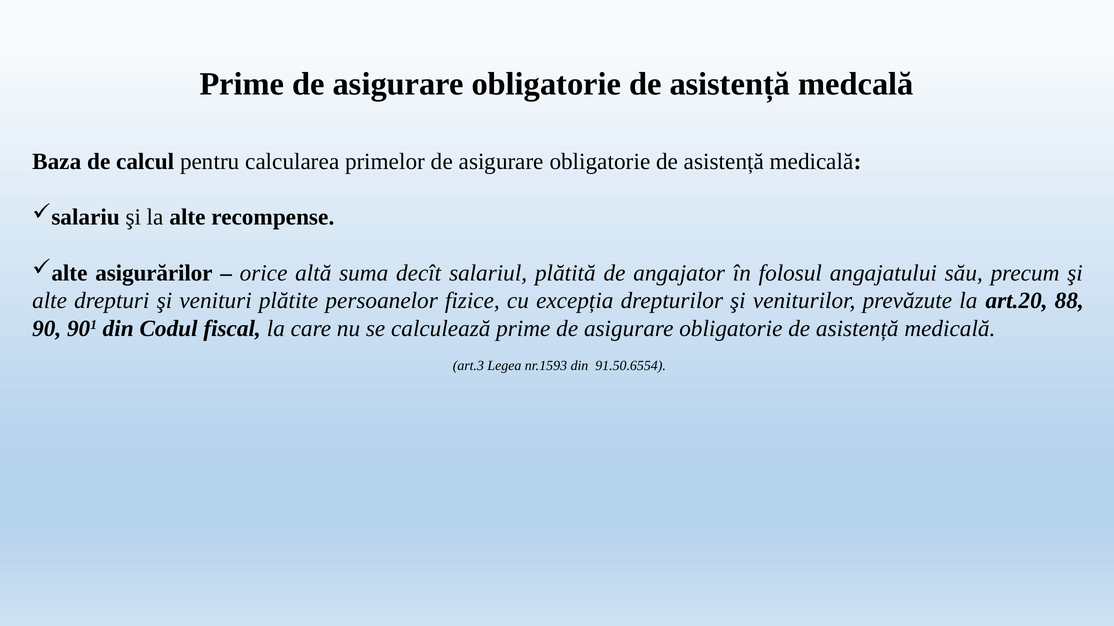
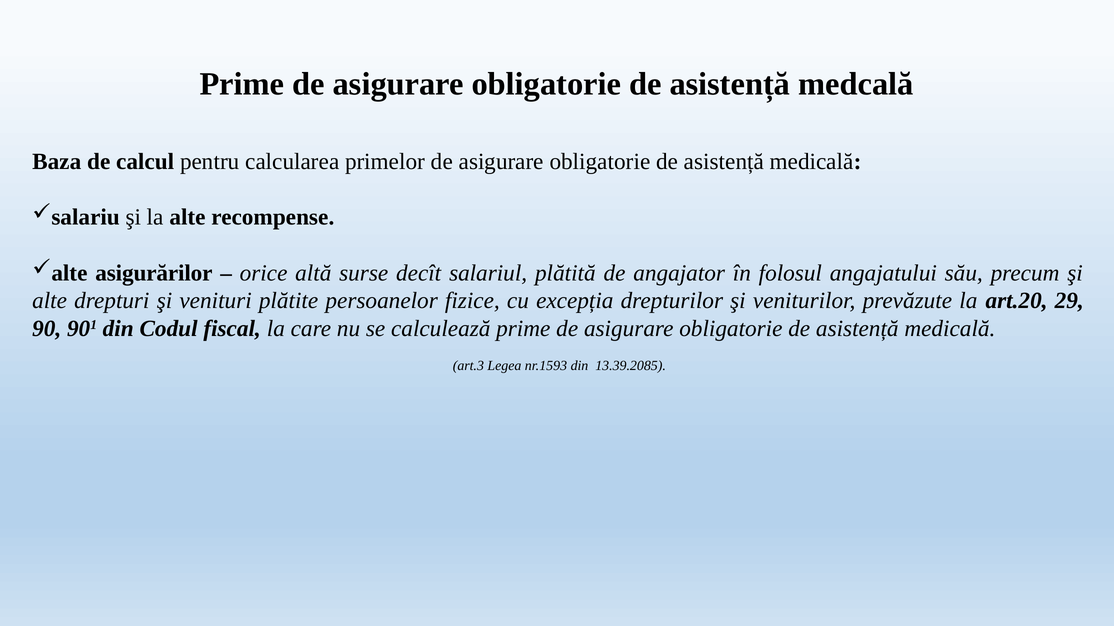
suma: suma -> surse (364, 273)
88: 88 -> 29 (1069, 301)
91.50.6554: 91.50.6554 -> 13.39.2085 (631, 366)
